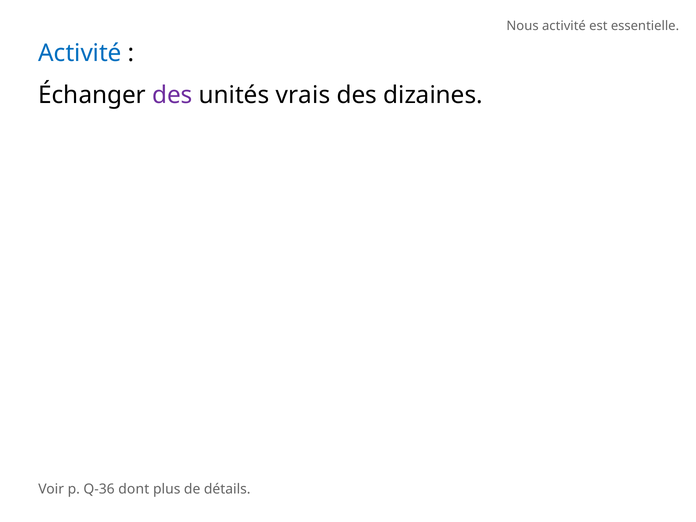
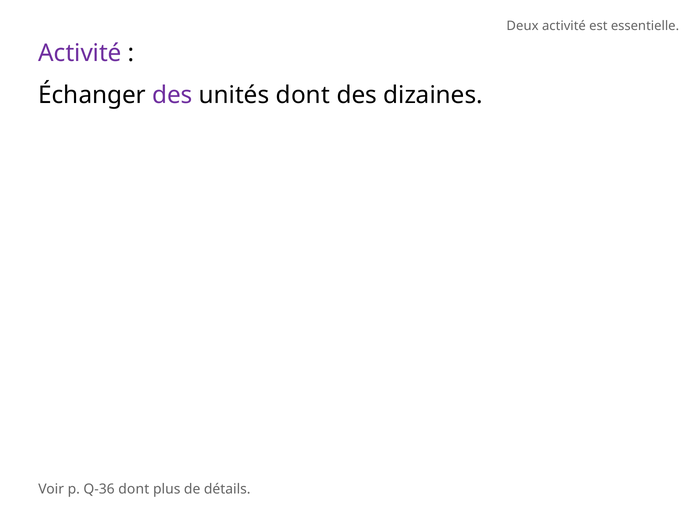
Nous: Nous -> Deux (522, 26)
Activité colour: blue -> purple (80, 53)
unités vrais: vrais -> dont (303, 95)
